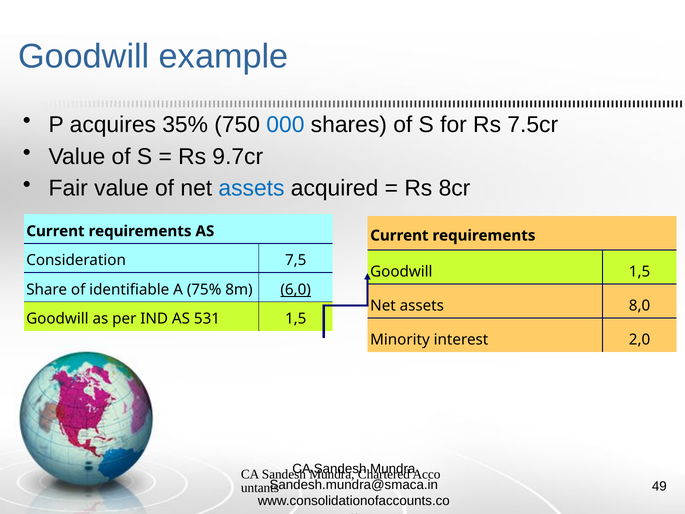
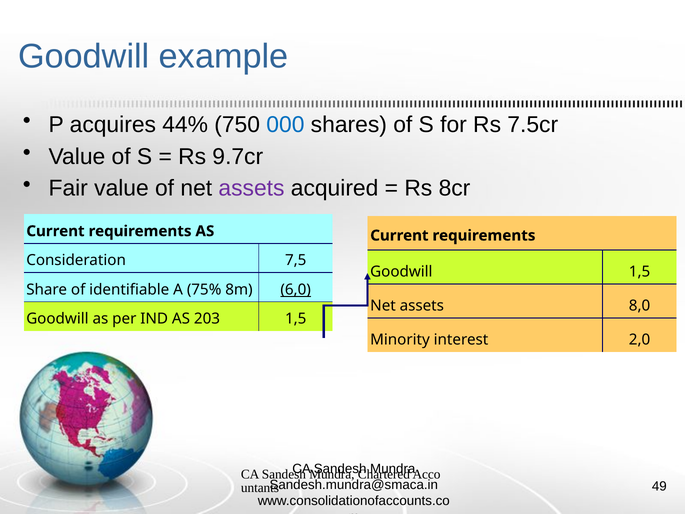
35%: 35% -> 44% (185, 124)
assets colour: blue -> purple (251, 188)
531: 531 -> 203 (207, 319)
